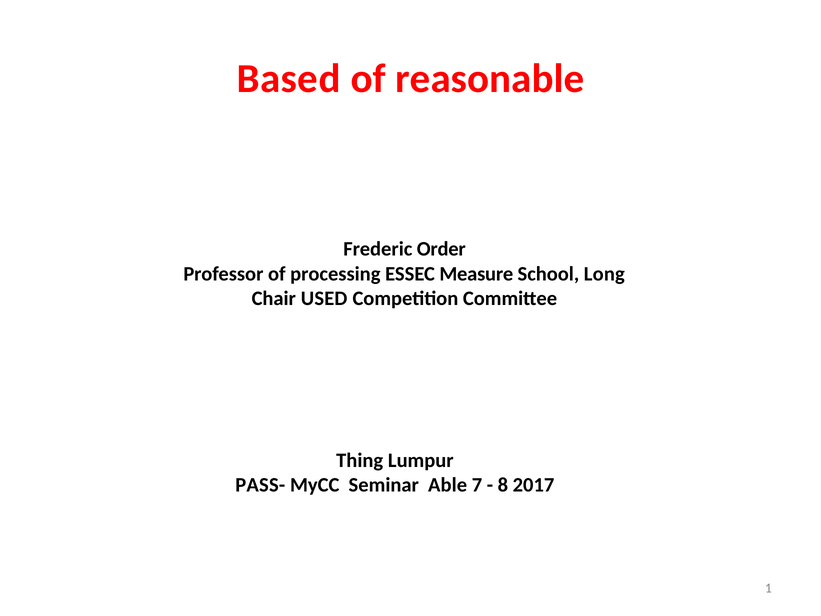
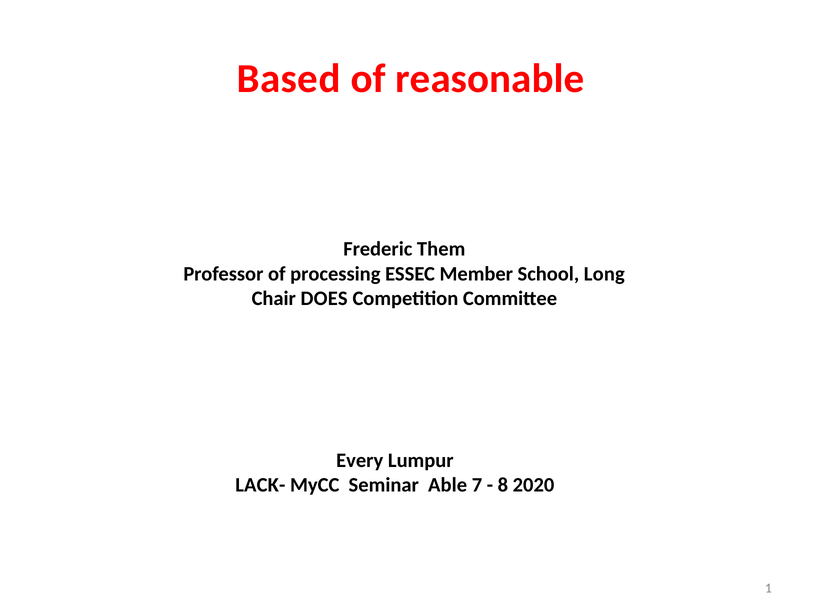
Order: Order -> Them (441, 249)
Measure: Measure -> Member (476, 274)
USED: USED -> DOES (324, 298)
Thing: Thing -> Every (360, 460)
PASS-: PASS- -> LACK- (260, 485)
2017: 2017 -> 2020 (534, 485)
